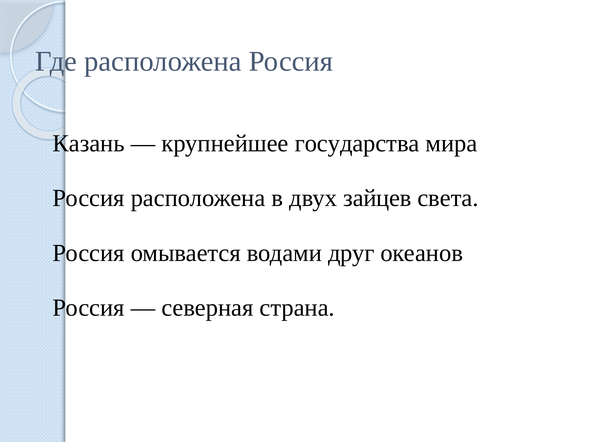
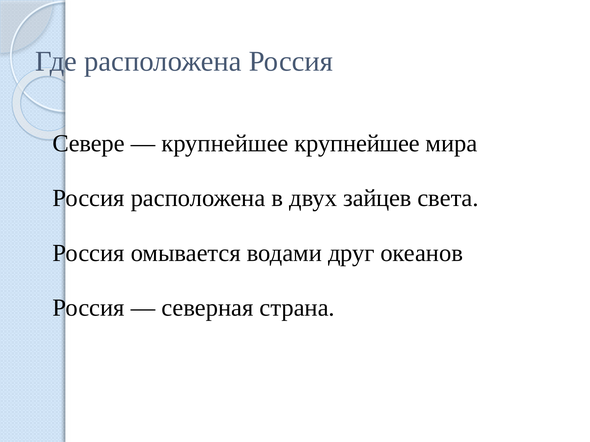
Казань: Казань -> Севере (89, 144)
крупнейшее государства: государства -> крупнейшее (357, 144)
